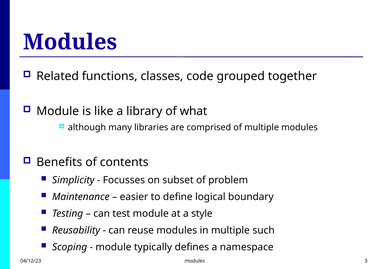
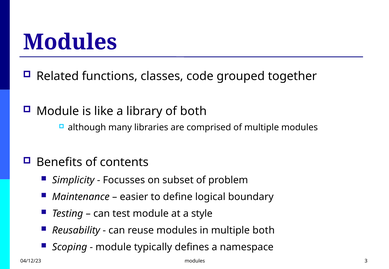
of what: what -> both (193, 111)
multiple such: such -> both (264, 231)
